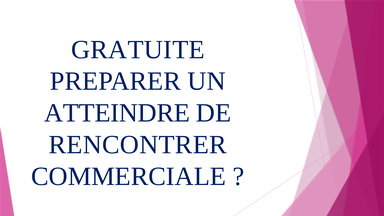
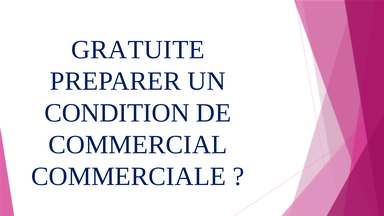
ATTEINDRE: ATTEINDRE -> CONDITION (117, 113)
RENCONTRER: RENCONTRER -> COMMERCIAL (138, 145)
